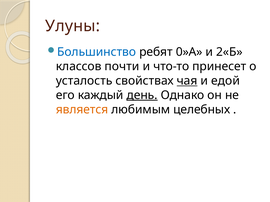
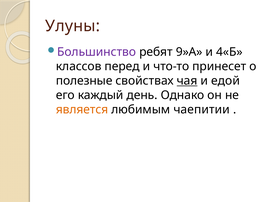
Большинство colour: blue -> purple (97, 52)
0»А: 0»А -> 9»А (189, 52)
2«Б: 2«Б -> 4«Б (229, 52)
почти: почти -> перед (122, 67)
усталость: усталость -> полезные (84, 81)
день underline: present -> none (142, 95)
целебных: целебных -> чаепитии (202, 110)
